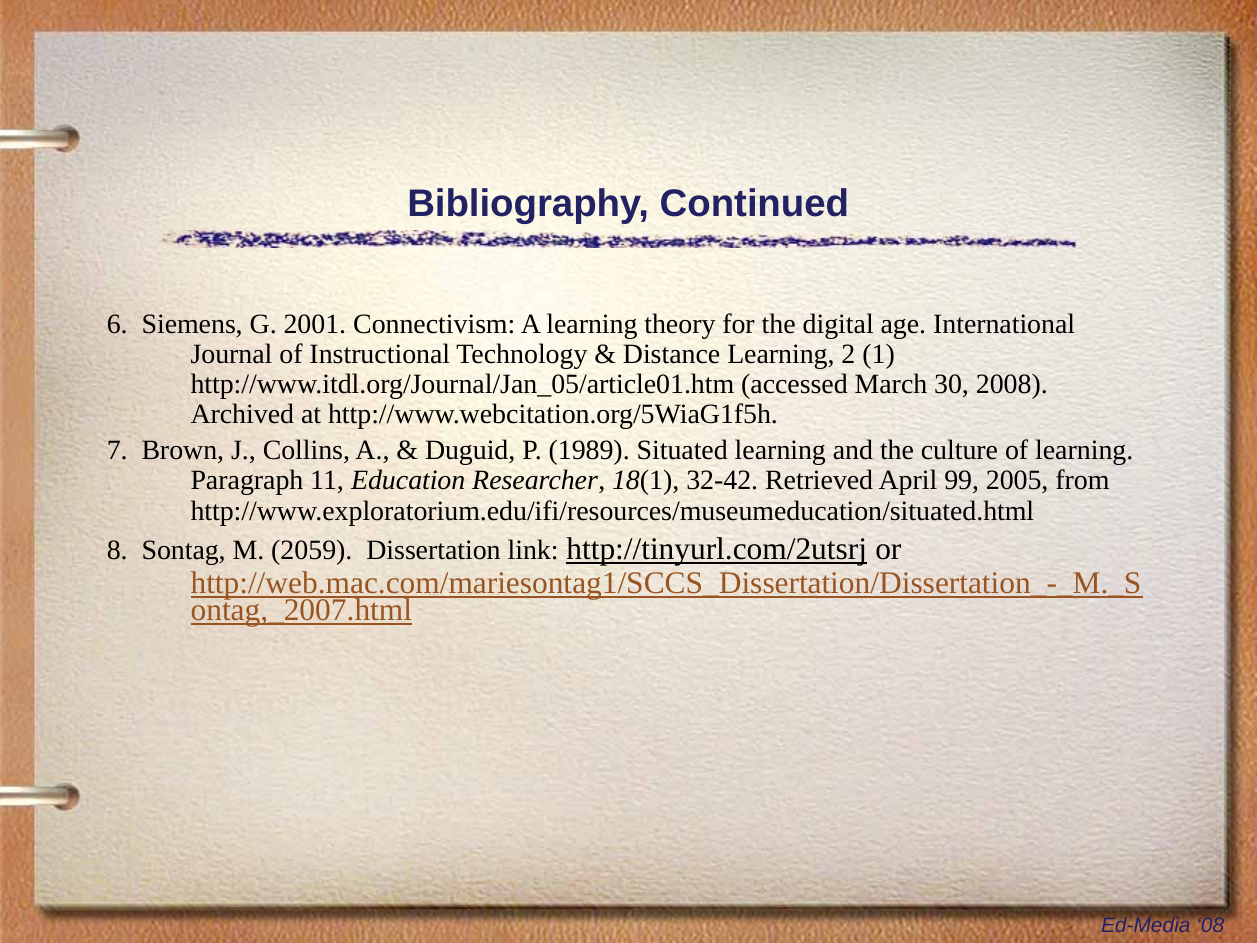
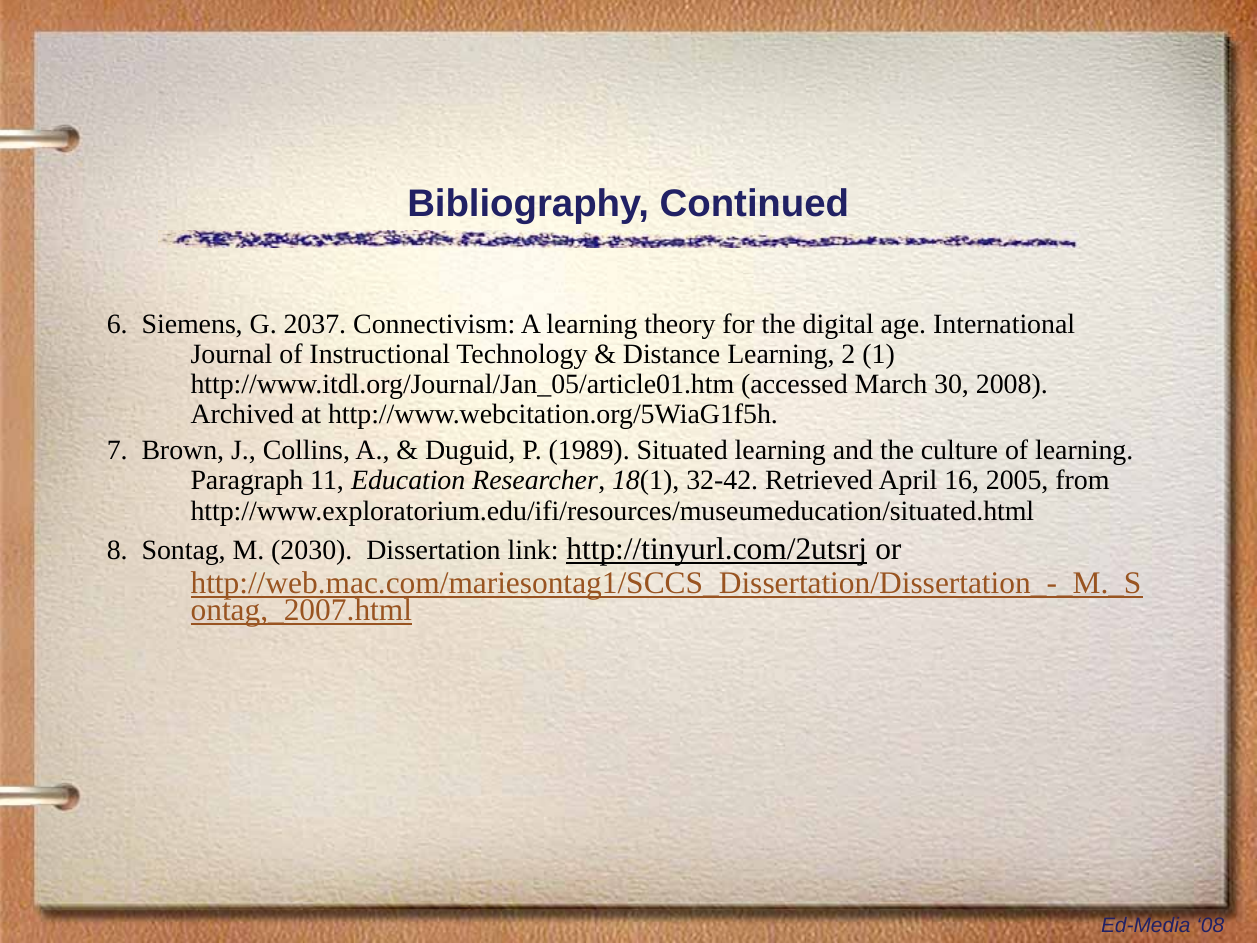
2001: 2001 -> 2037 (315, 324)
99: 99 -> 16 (962, 481)
2059: 2059 -> 2030 (312, 550)
